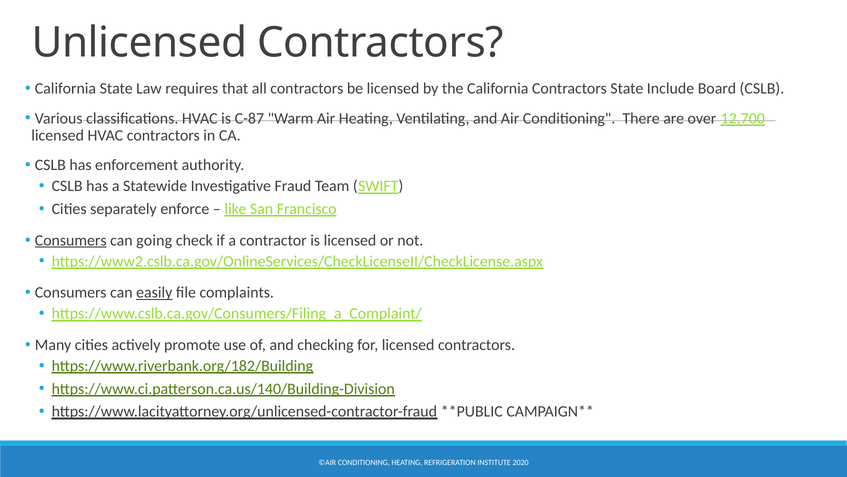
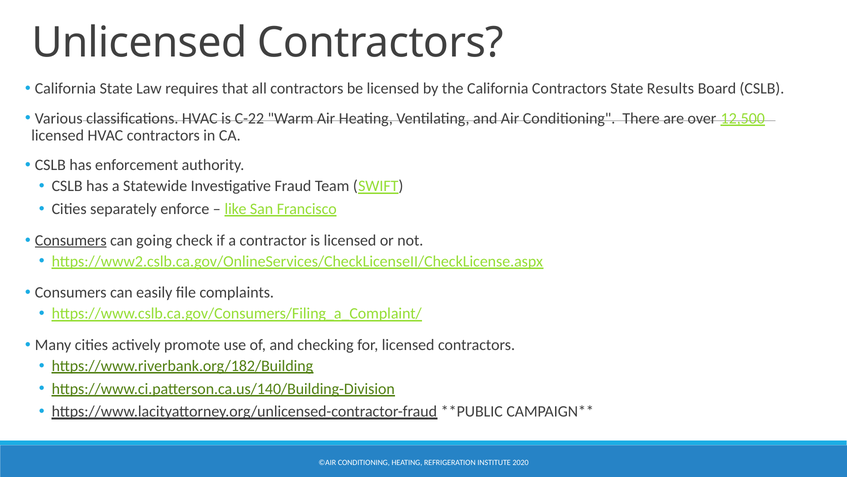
Include: Include -> Results (670, 89)
C-87: C-87 -> C-22 (249, 118)
12,700: 12,700 -> 12,500 (743, 118)
easily underline: present -> none (154, 292)
